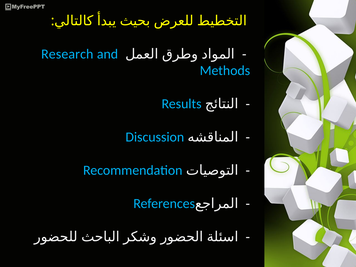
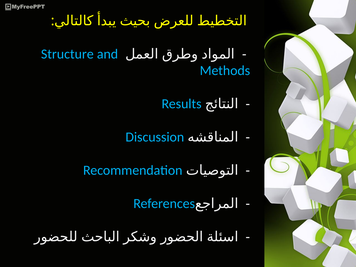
Research: Research -> Structure (67, 54)
